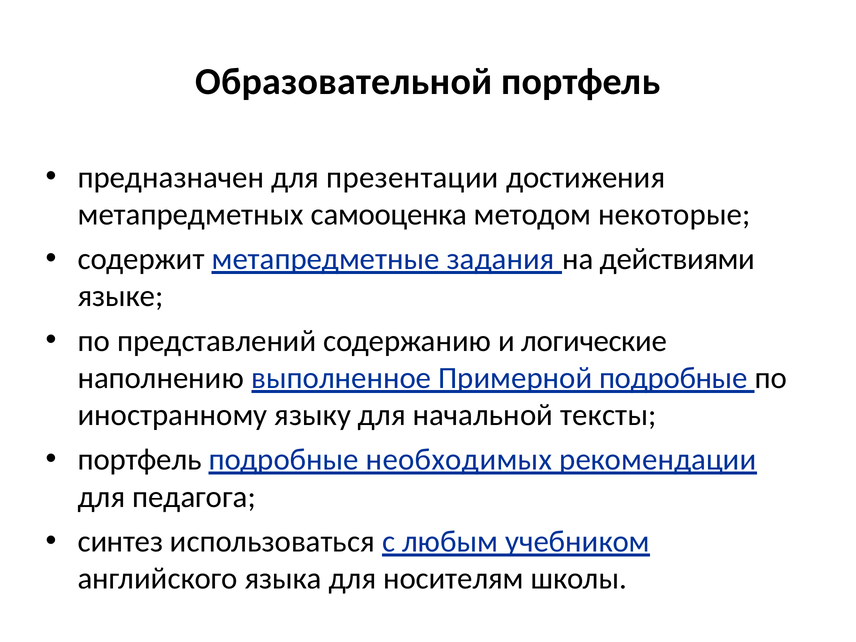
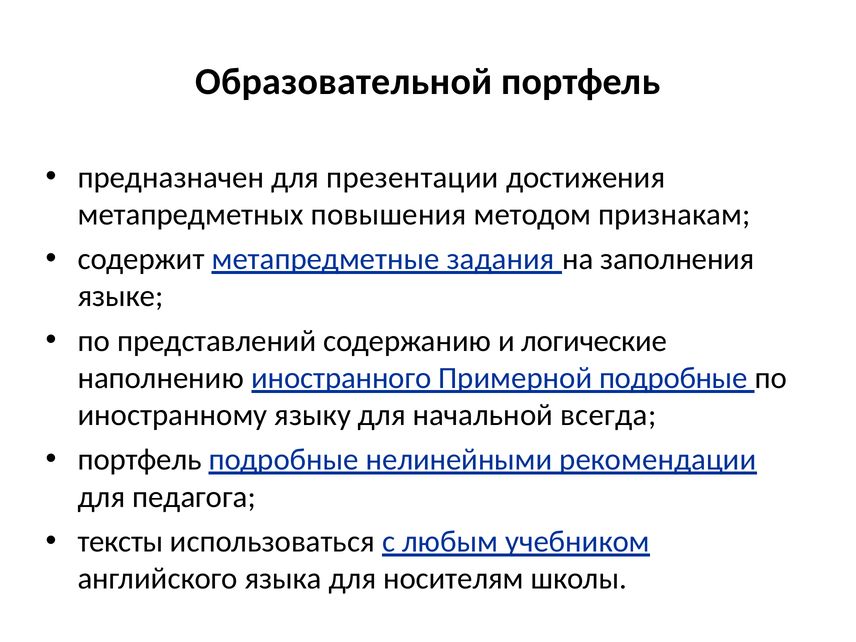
самооценка: самооценка -> повышения (389, 215)
некоторые: некоторые -> признакам (674, 215)
действиями: действиями -> заполнения (677, 259)
выполненное: выполненное -> иностранного (341, 378)
тексты: тексты -> всегда (608, 415)
необходимых: необходимых -> нелинейными (459, 460)
синтез: синтез -> тексты (120, 542)
